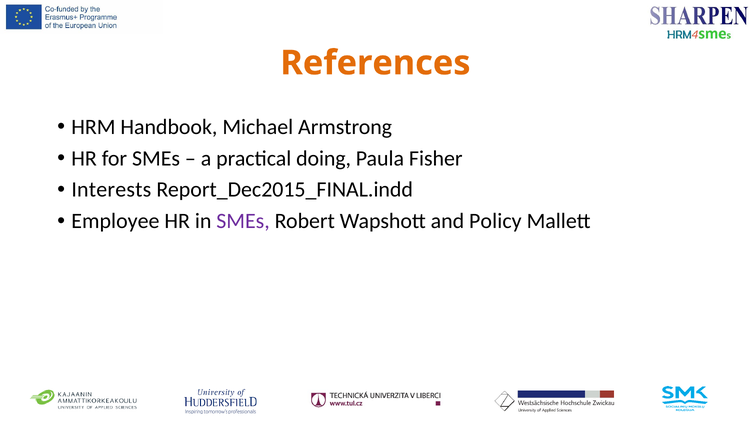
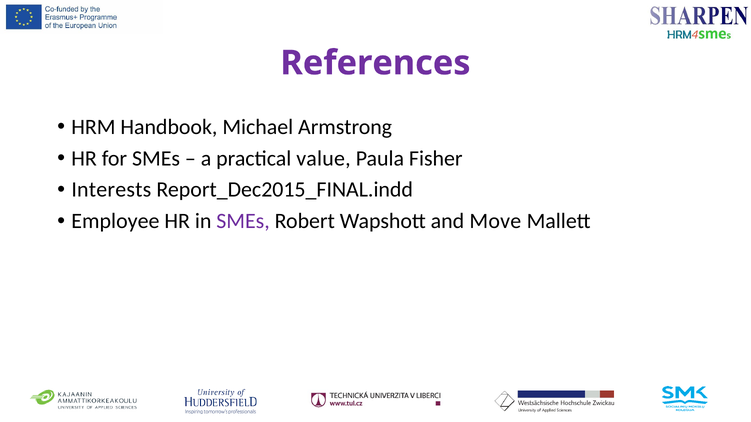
References colour: orange -> purple (375, 63)
doing: doing -> value (323, 158)
Policy: Policy -> Move (495, 221)
